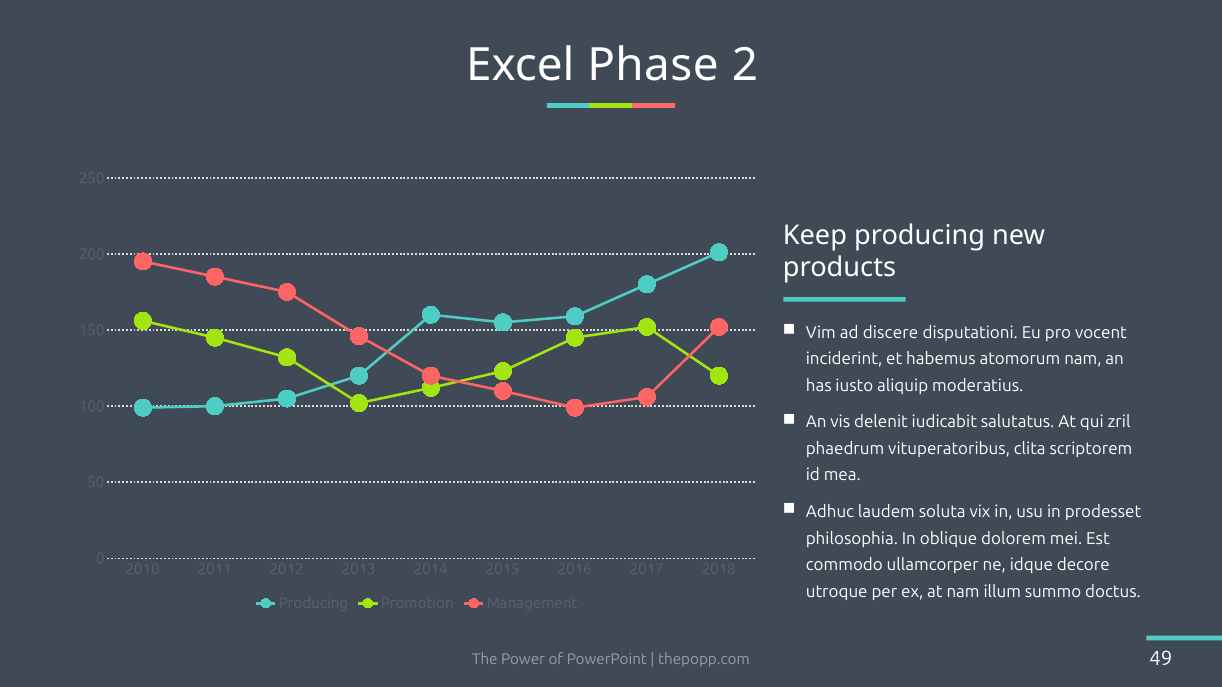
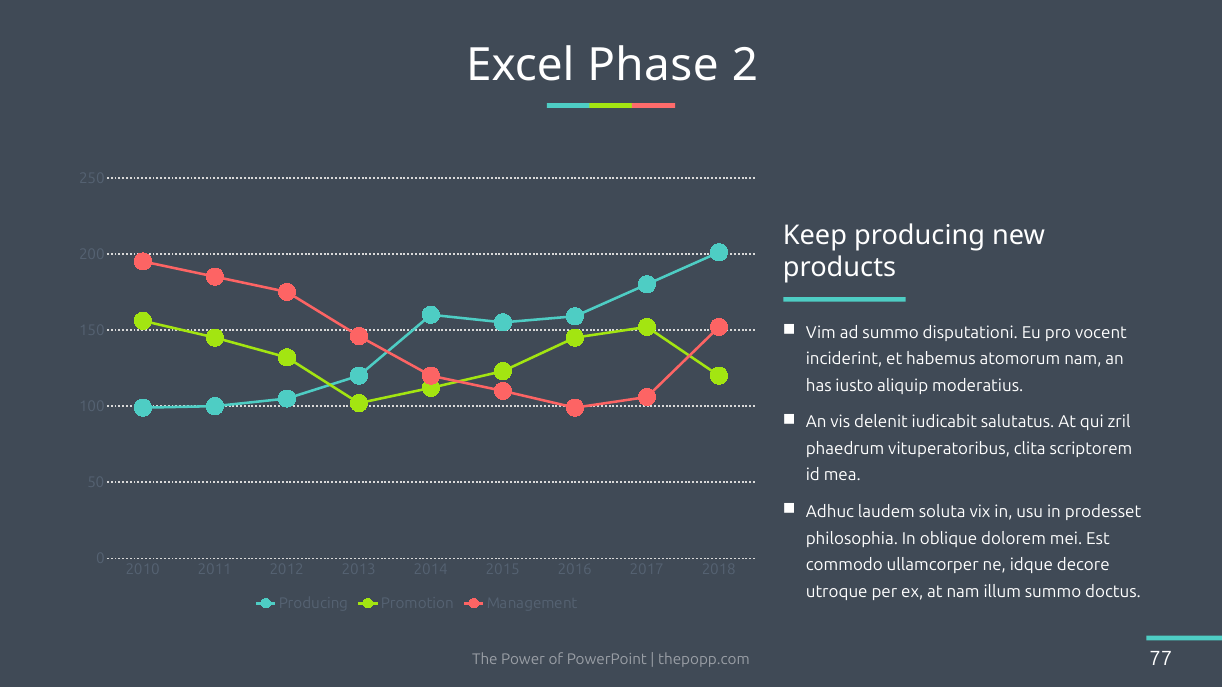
ad discere: discere -> summo (891, 333)
49: 49 -> 77 (1161, 659)
